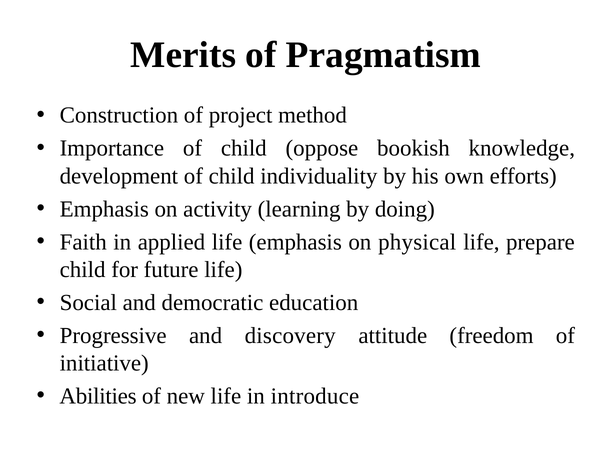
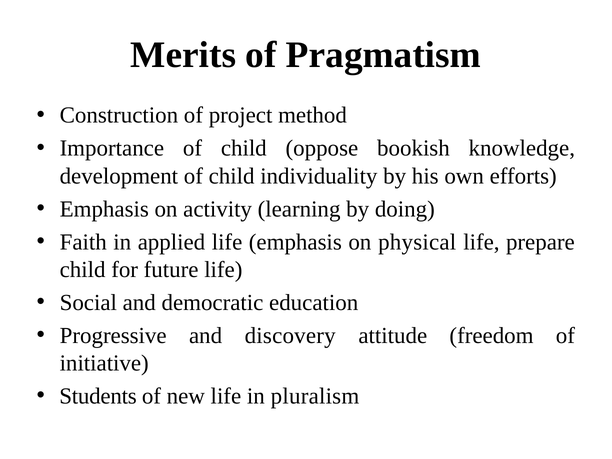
Abilities: Abilities -> Students (98, 396)
introduce: introduce -> pluralism (315, 396)
